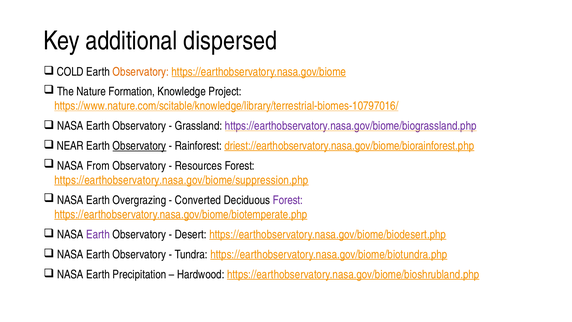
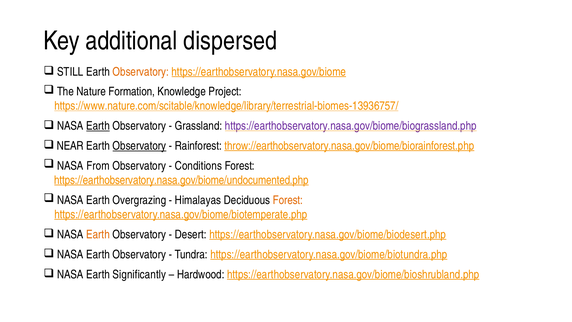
COLD: COLD -> STILL (70, 72)
https://www.nature.com/scitable/knowledge/library/terrestrial-biomes-10797016/: https://www.nature.com/scitable/knowledge/library/terrestrial-biomes-10797016/ -> https://www.nature.com/scitable/knowledge/library/terrestrial-biomes-13936757/ (226, 106)
Earth underline: none -> present (98, 126)
driest://earthobservatory.nasa.gov/biome/biorainforest.php: driest://earthobservatory.nasa.gov/biome/biorainforest.php -> throw://earthobservatory.nasa.gov/biome/biorainforest.php (349, 146)
Resources: Resources -> Conditions (198, 166)
https://earthobservatory.nasa.gov/biome/suppression.php: https://earthobservatory.nasa.gov/biome/suppression.php -> https://earthobservatory.nasa.gov/biome/undocumented.php (181, 180)
Converted: Converted -> Himalayas (198, 200)
Forest colour: purple -> orange (288, 200)
Earth colour: purple -> orange (98, 234)
Precipitation: Precipitation -> Significantly (139, 274)
